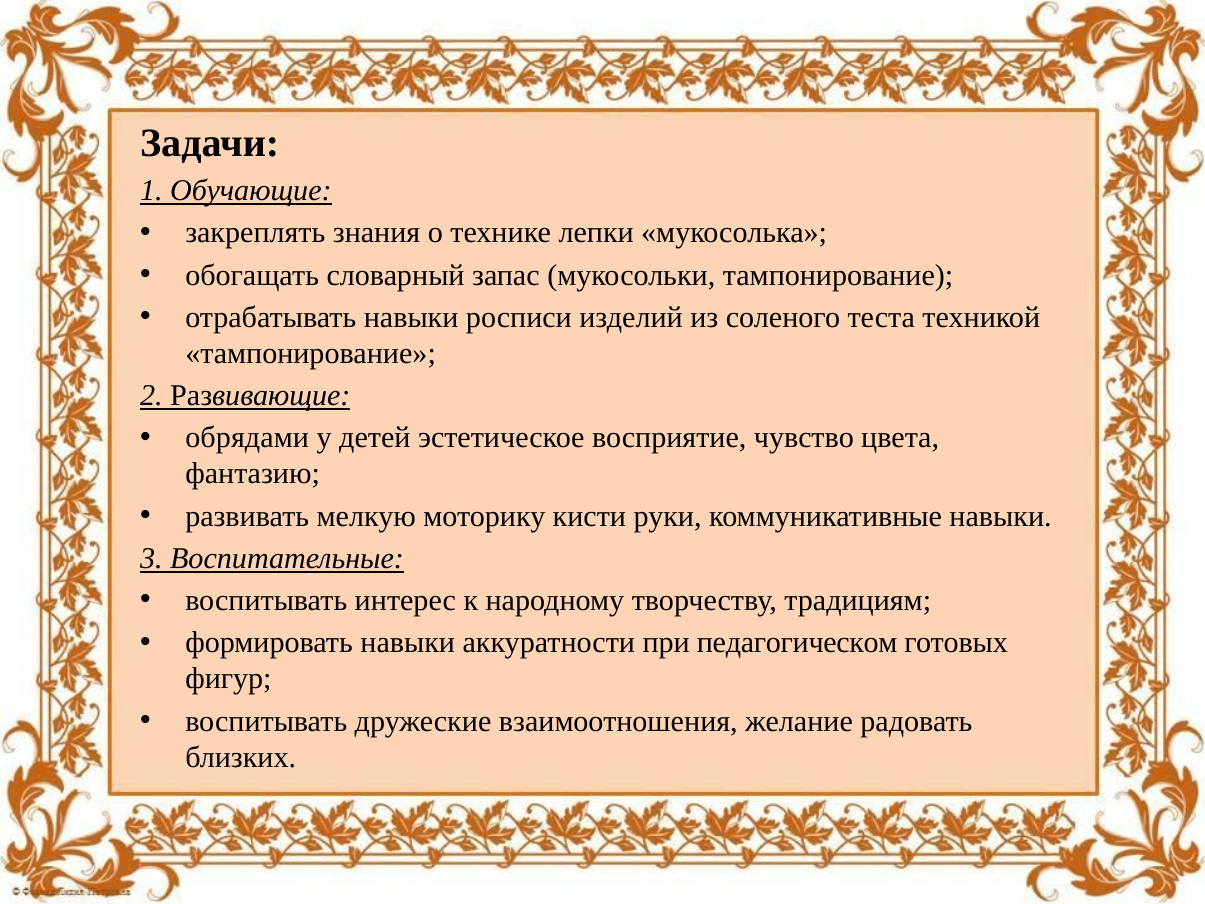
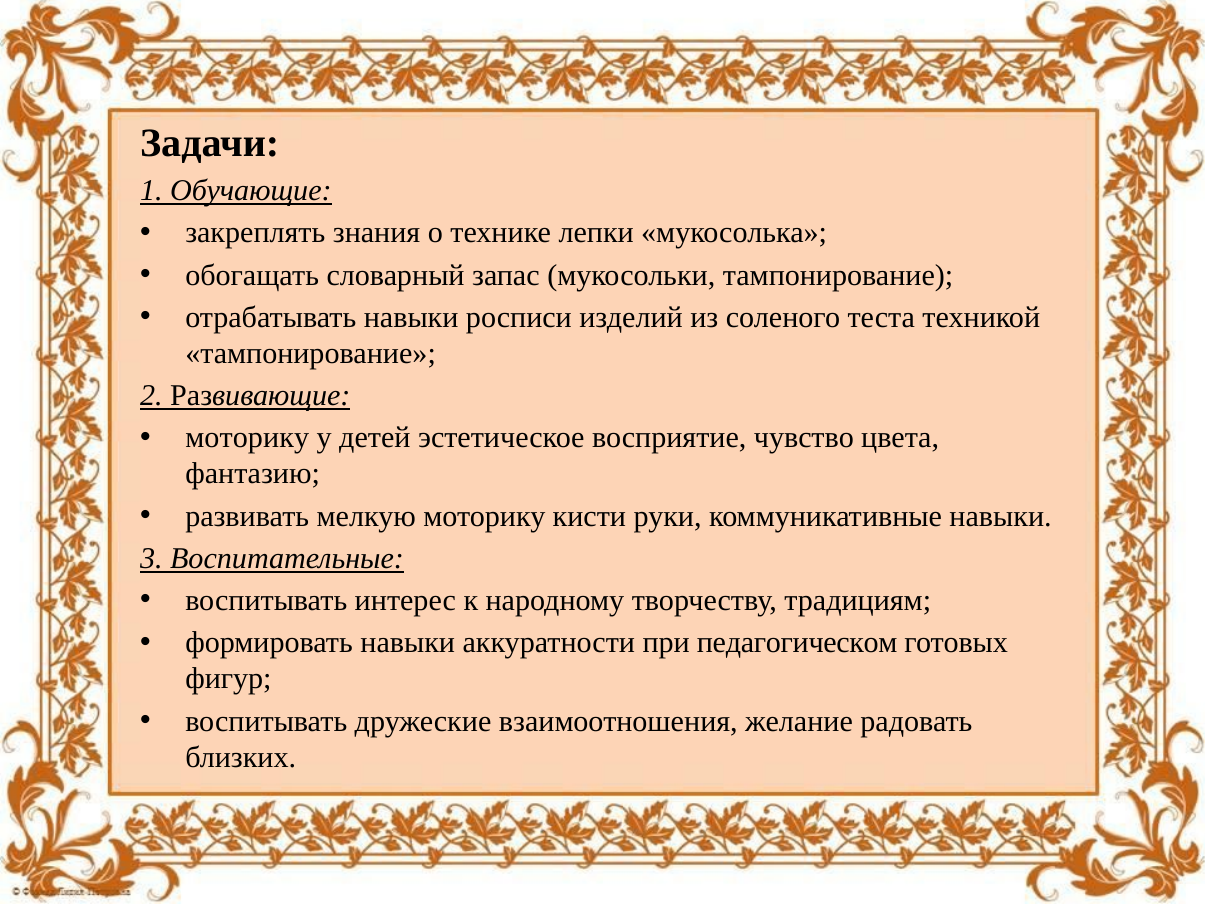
обрядами: обрядами -> моторику (247, 438)
